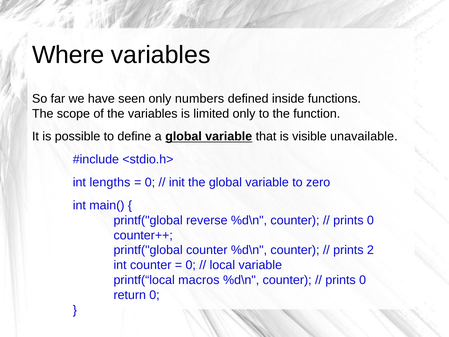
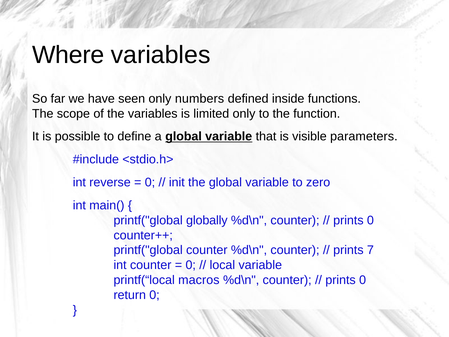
unavailable: unavailable -> parameters (364, 136)
lengths: lengths -> reverse (110, 182)
reverse: reverse -> globally (207, 220)
2: 2 -> 7 (370, 250)
